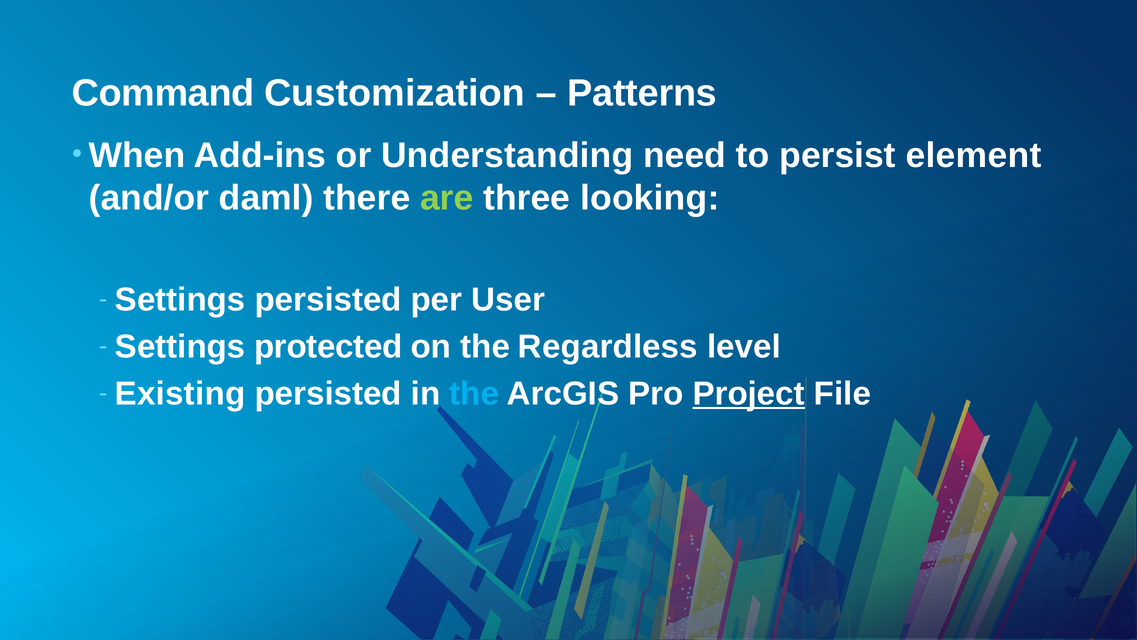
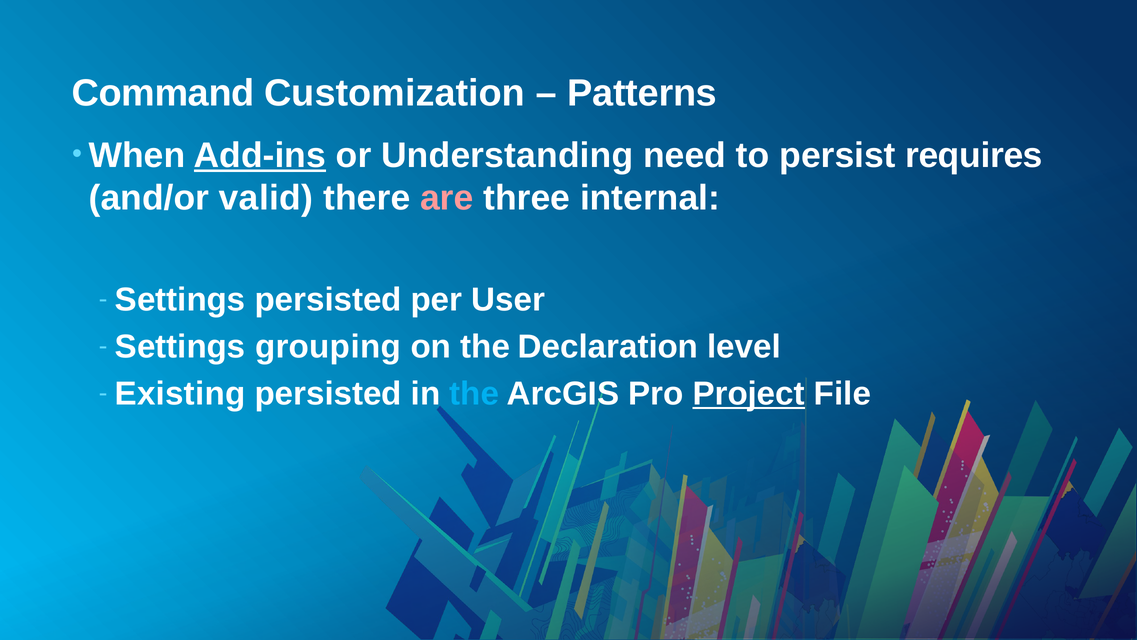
Add-ins underline: none -> present (260, 155)
element: element -> requires (974, 155)
daml: daml -> valid (266, 198)
are colour: light green -> pink (447, 198)
looking: looking -> internal (650, 198)
protected: protected -> grouping (328, 346)
Regardless: Regardless -> Declaration (608, 346)
